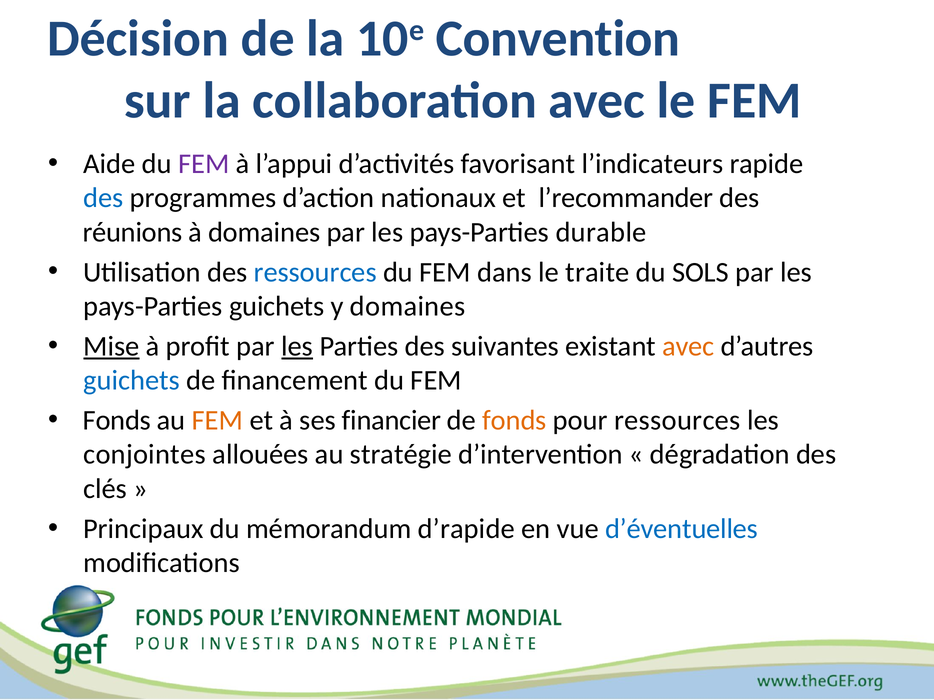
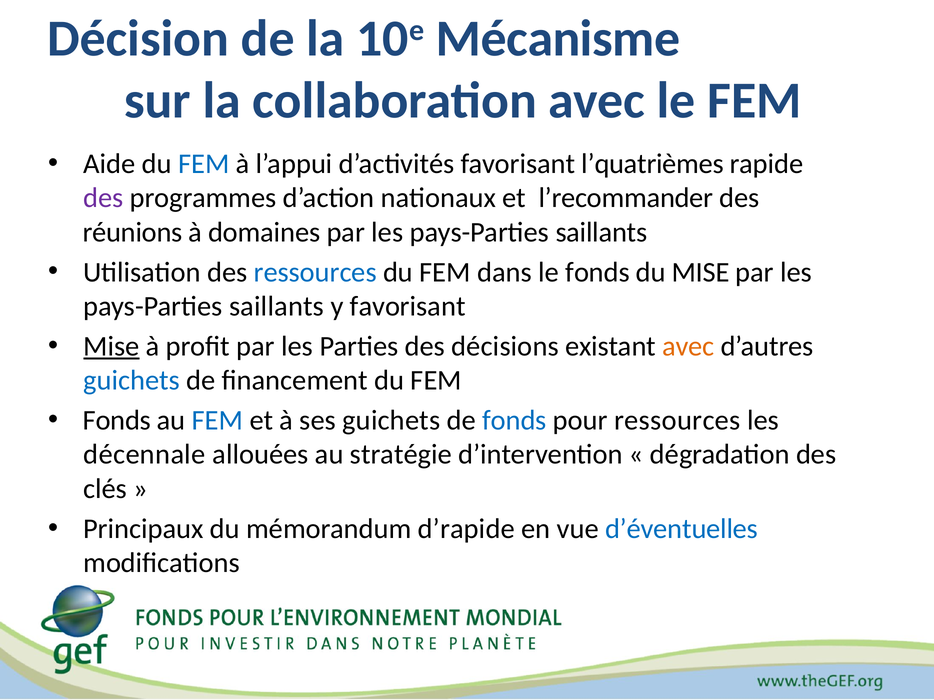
Convention: Convention -> Mécanisme (558, 39)
FEM colour: purple -> blue (204, 164)
l’indicateurs: l’indicateurs -> l’quatrièmes (653, 164)
des colour: blue -> purple (103, 198)
durable: durable -> saillants (601, 232)
le traite: traite -> fonds (598, 272)
du SOLS: SOLS -> MISE (701, 272)
guichets: guichets -> saillants (277, 307)
y domaines: domaines -> favorisant (408, 307)
les underline: present -> none (297, 346)
suivantes: suivantes -> décisions (505, 346)
FEM colour: orange -> blue (217, 421)
ses financier: financier -> guichets (391, 421)
fonds colour: orange -> blue (514, 421)
conjointes: conjointes -> décennale (144, 455)
